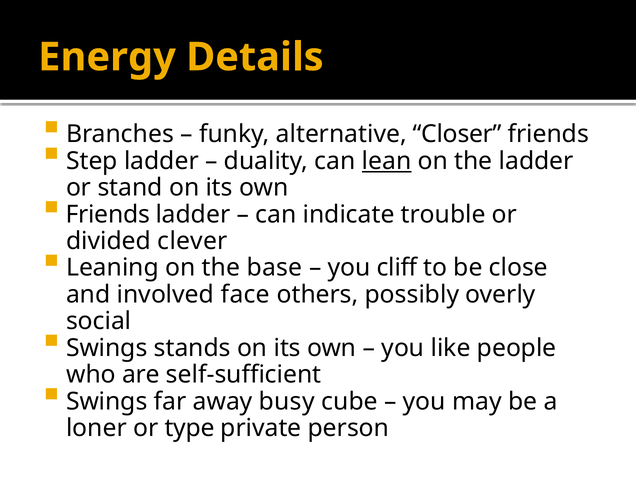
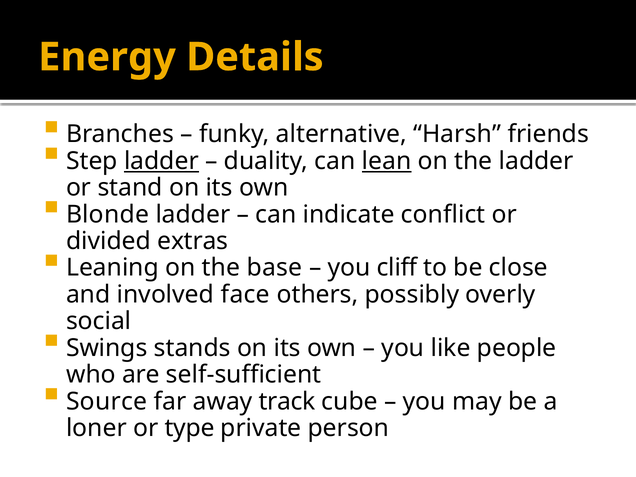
Closer: Closer -> Harsh (457, 134)
ladder underline: none -> present (161, 161)
Friends: Friends -> Blonde (108, 214)
trouble: trouble -> conflict (443, 214)
clever: clever -> extras (193, 241)
Swings: Swings -> Source (107, 401)
busy: busy -> track (287, 401)
